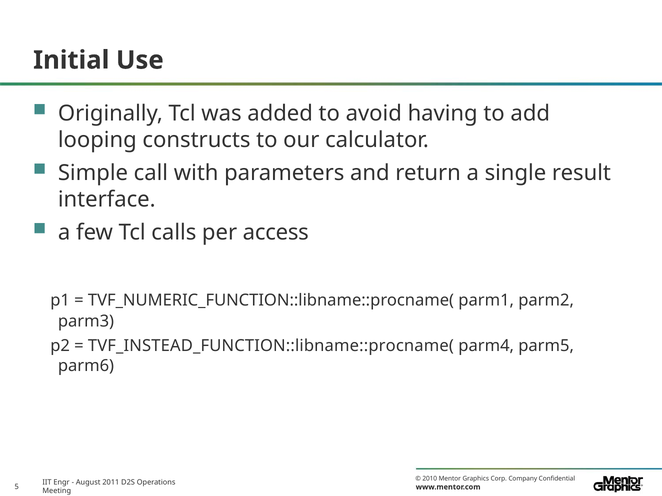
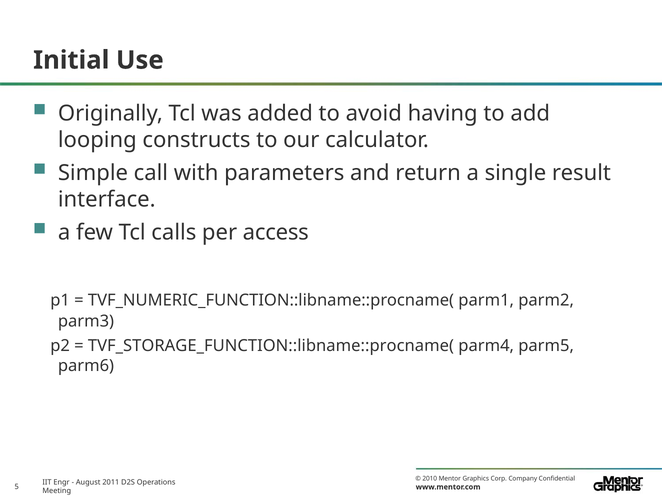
TVF_INSTEAD_FUNCTION::libname::procname(: TVF_INSTEAD_FUNCTION::libname::procname( -> TVF_STORAGE_FUNCTION::libname::procname( (271, 346)
